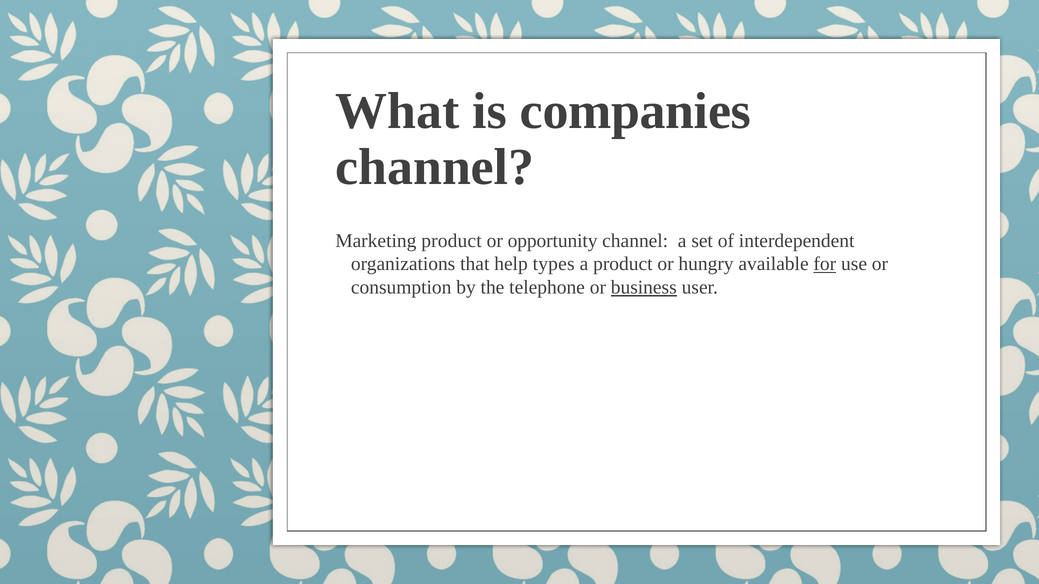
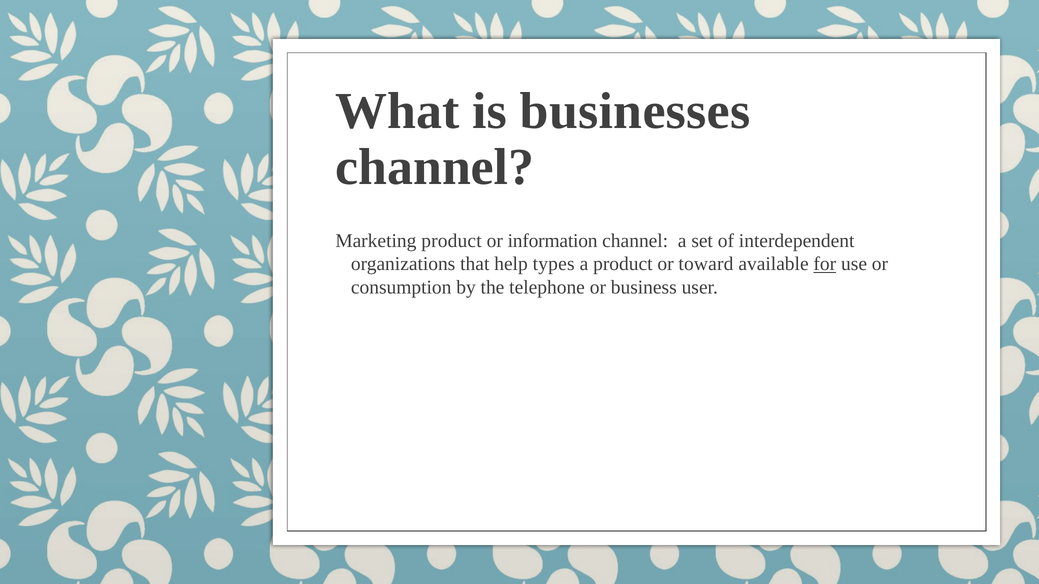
companies: companies -> businesses (635, 111)
opportunity: opportunity -> information (553, 241)
hungry: hungry -> toward (706, 264)
business underline: present -> none (644, 288)
